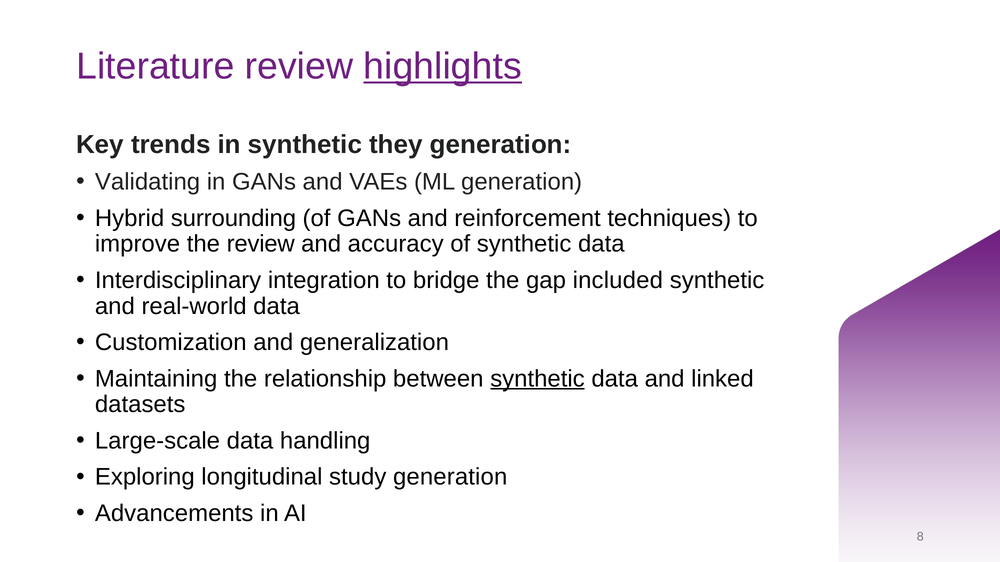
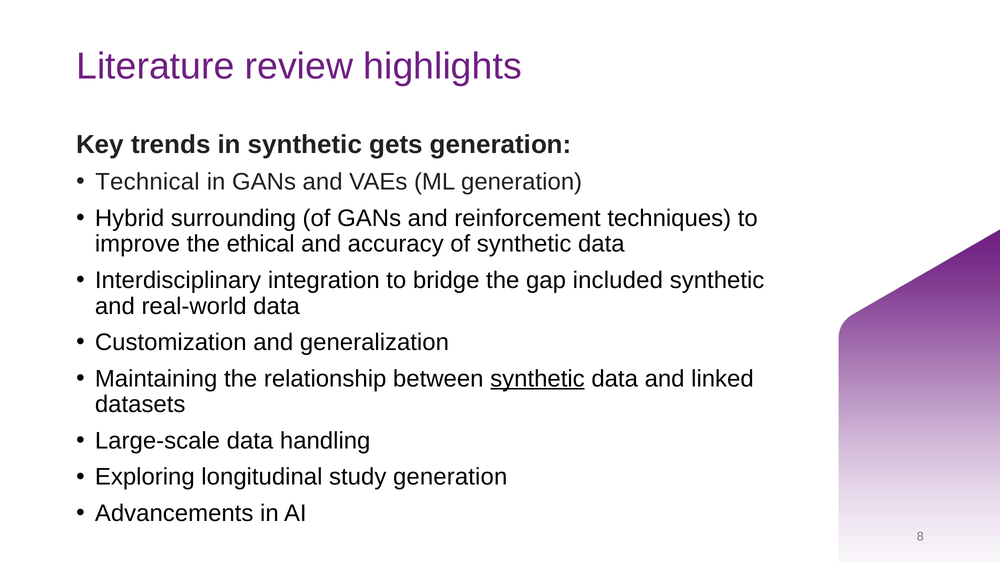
highlights underline: present -> none (443, 66)
they: they -> gets (396, 145)
Validating: Validating -> Technical (147, 182)
the review: review -> ethical (261, 244)
